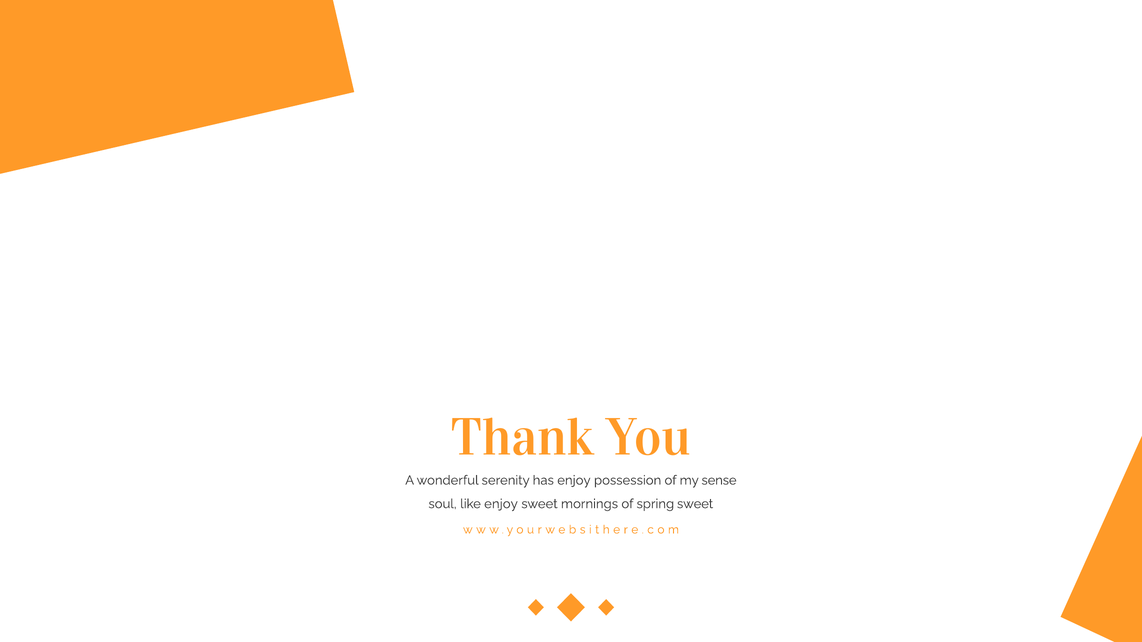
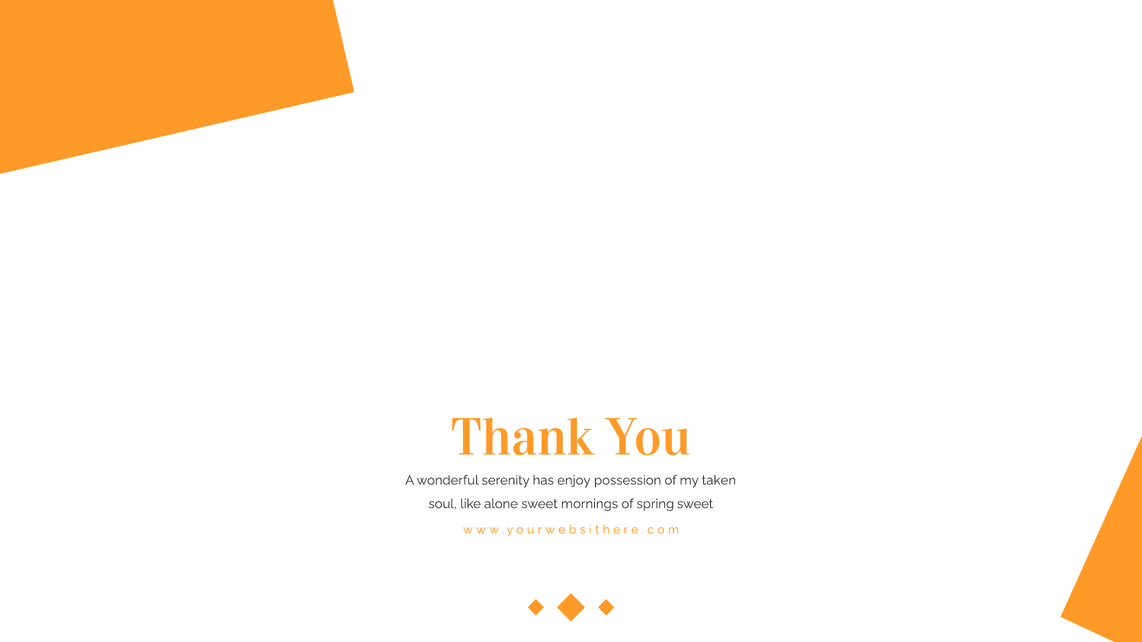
sense: sense -> taken (719, 481)
like enjoy: enjoy -> alone (501, 504)
